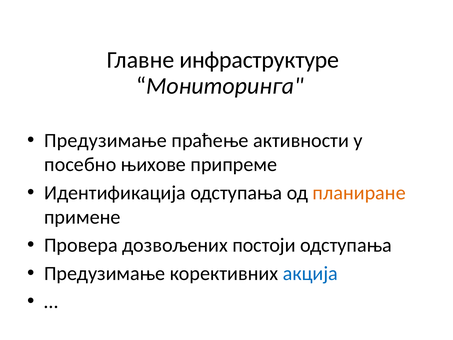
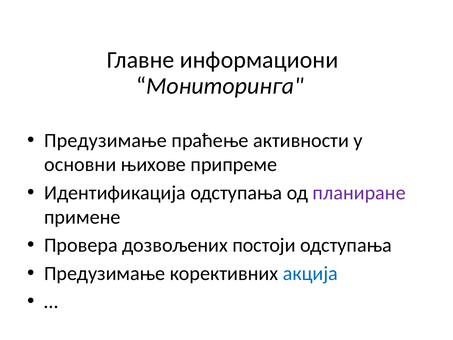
инфраструктуре: инфраструктуре -> информациони (259, 60)
посебно: посебно -> основни (80, 164)
планиране colour: orange -> purple (359, 193)
